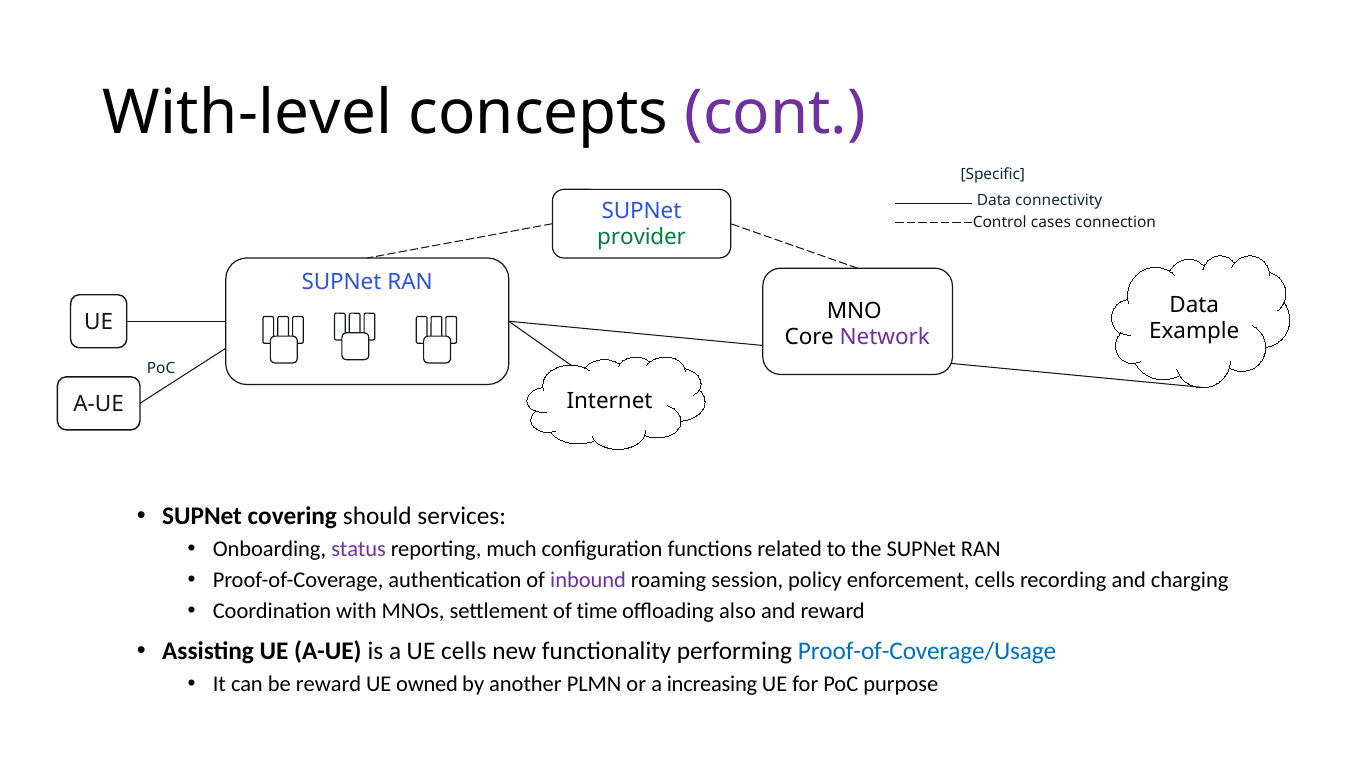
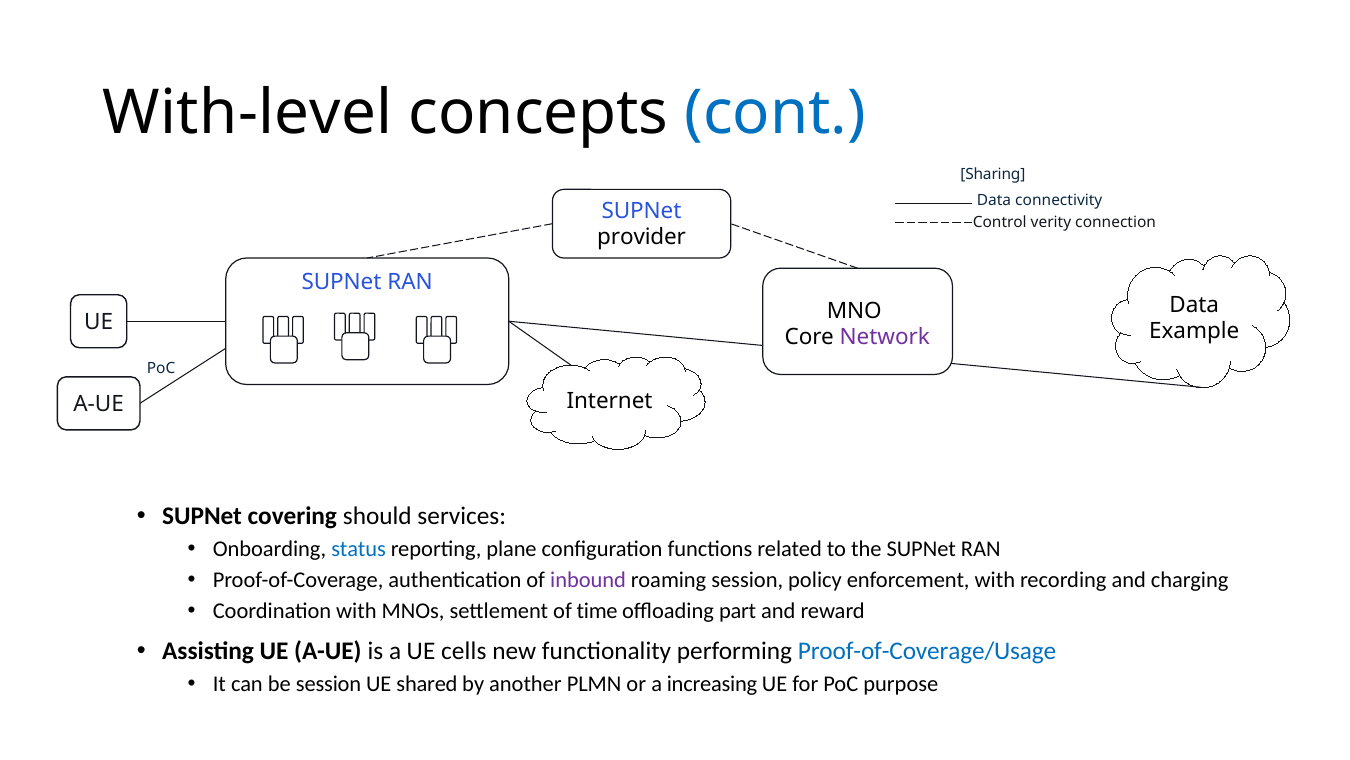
cont colour: purple -> blue (775, 113)
Specific: Specific -> Sharing (993, 174)
cases: cases -> verity (1051, 222)
provider colour: green -> black (642, 237)
status colour: purple -> blue (359, 548)
much: much -> plane (512, 548)
enforcement cells: cells -> with (995, 579)
also: also -> part (738, 611)
be reward: reward -> session (329, 683)
owned: owned -> shared (427, 683)
